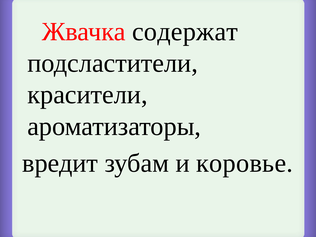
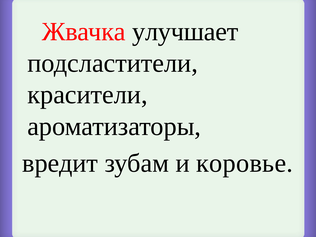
содержат: содержат -> улучшает (185, 32)
